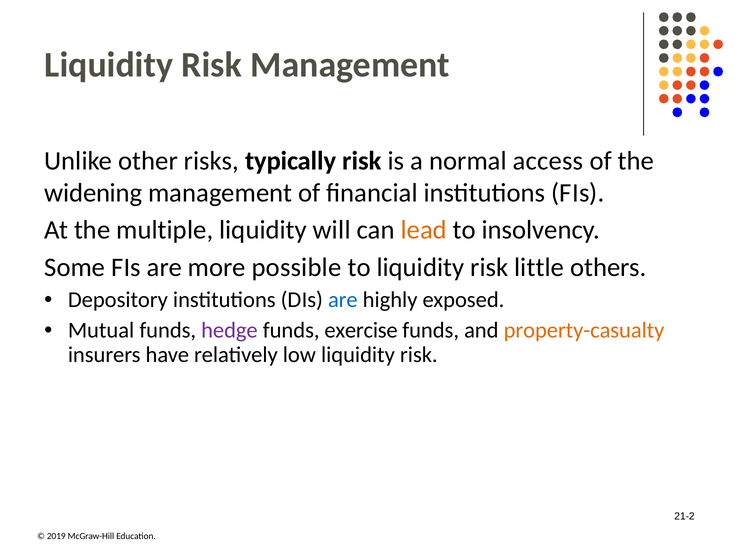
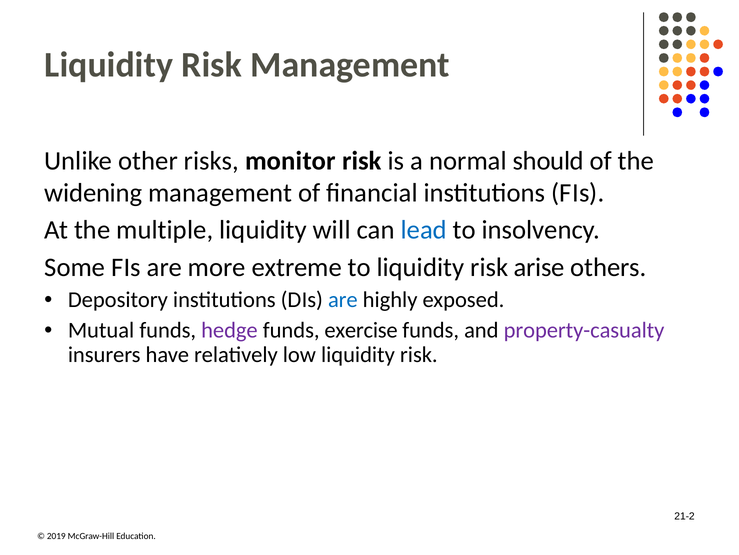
typically: typically -> monitor (291, 161)
access: access -> should (548, 161)
lead colour: orange -> blue (424, 230)
possible: possible -> extreme (297, 267)
little: little -> arise (539, 267)
property-casualty colour: orange -> purple (584, 330)
